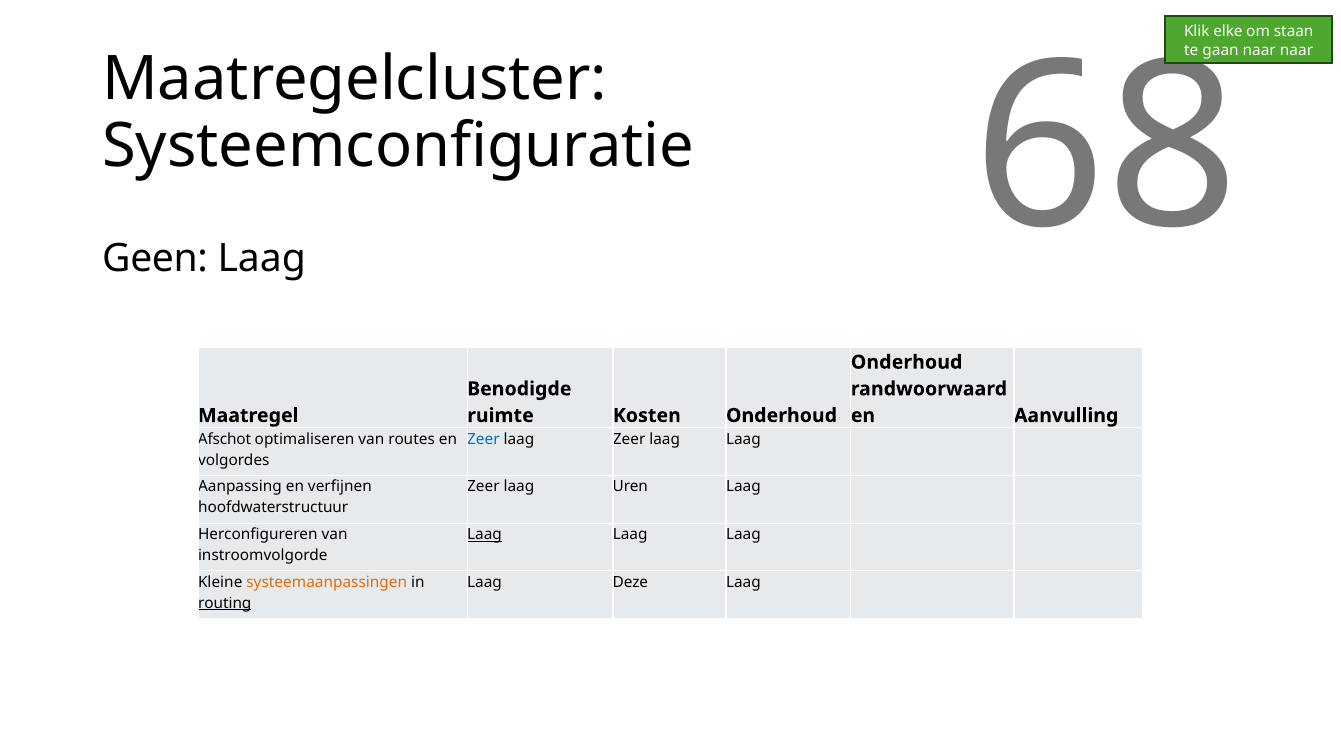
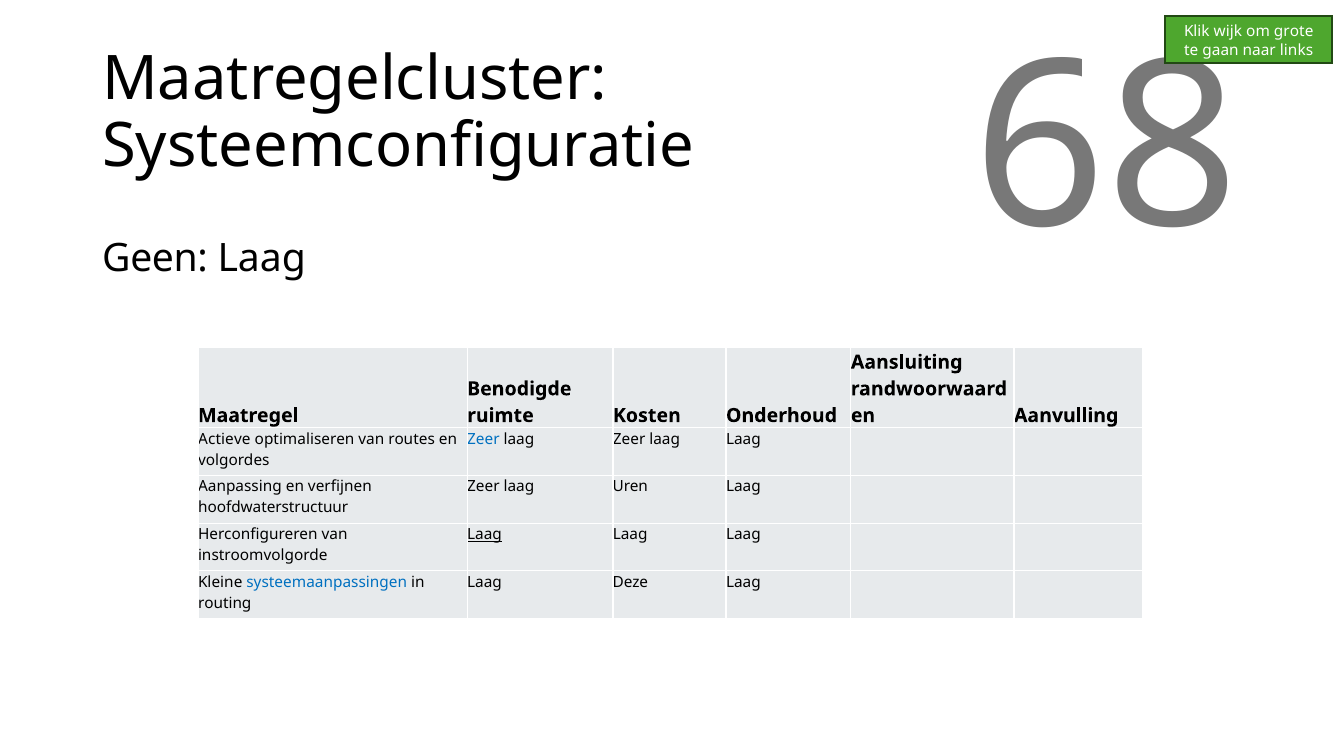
elke: elke -> wijk (1228, 32)
staan: staan -> grote (1294, 32)
naar naar: naar -> links (1296, 50)
Onderhoud: Onderhoud -> Aansluiting (907, 362)
Afschot: Afschot -> Actieve (224, 439)
systeemaanpassingen colour: orange -> blue (327, 582)
routing underline: present -> none (225, 603)
